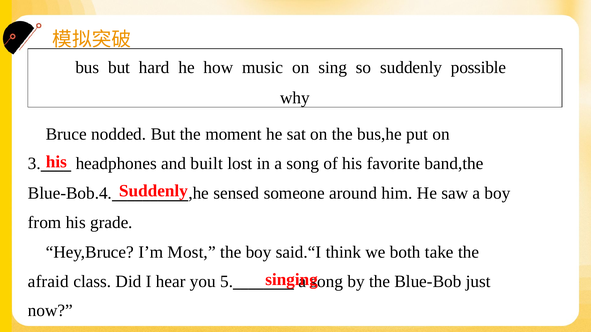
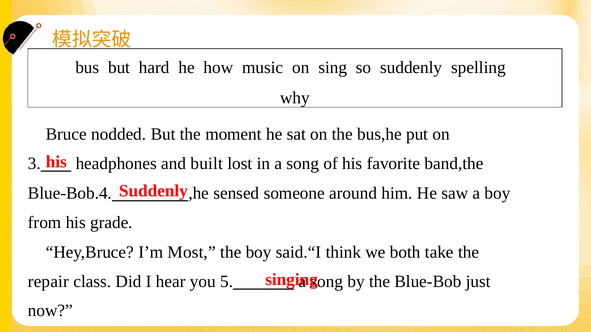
possible: possible -> spelling (478, 68)
afraid: afraid -> repair (48, 282)
